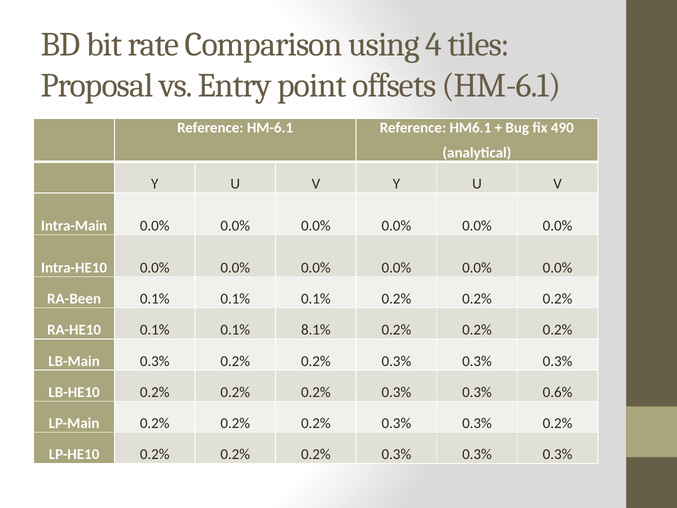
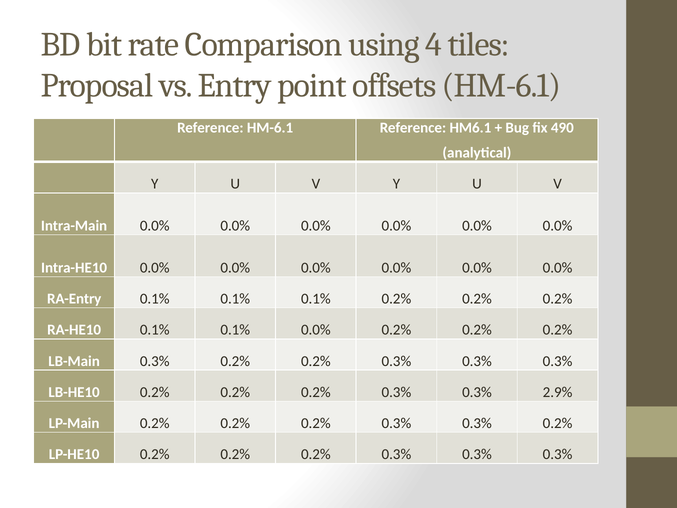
RA-Been: RA-Been -> RA-Entry (74, 299)
0.1% 8.1%: 8.1% -> 0.0% (316, 330)
0.6%: 0.6% -> 2.9% (558, 392)
